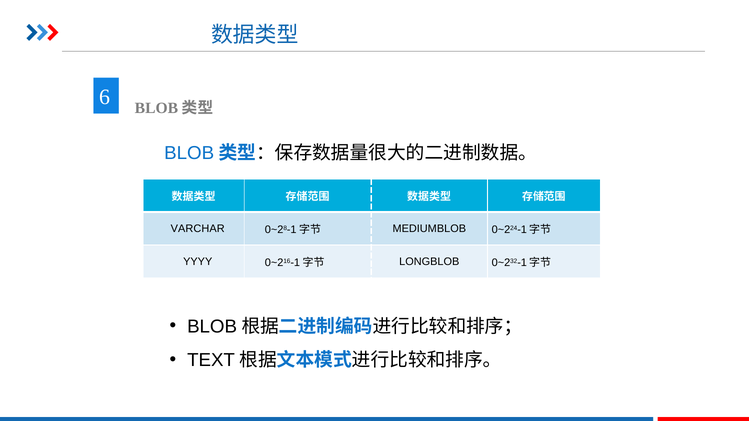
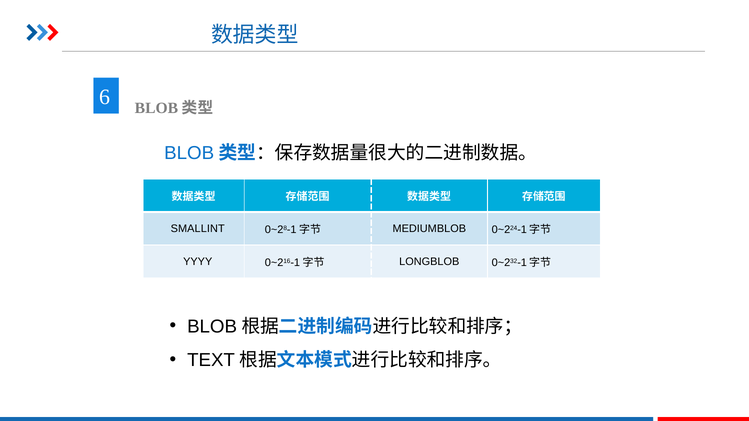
VARCHAR: VARCHAR -> SMALLINT (198, 229)
